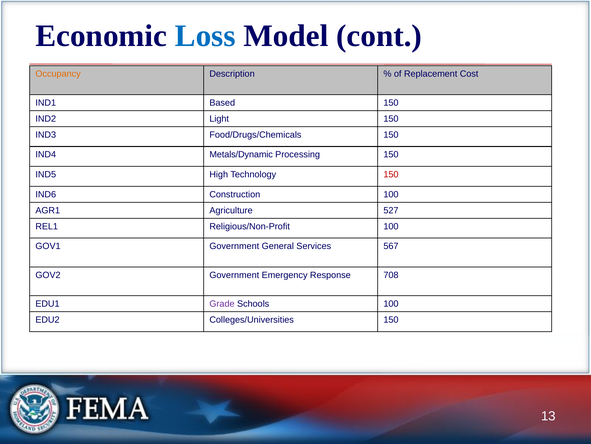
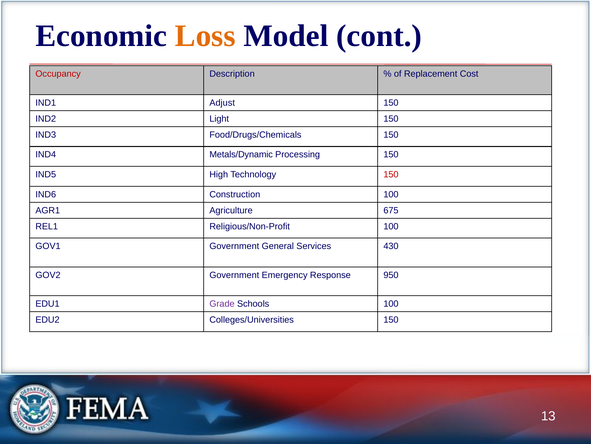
Loss colour: blue -> orange (205, 36)
Occupancy colour: orange -> red (58, 74)
Based: Based -> Adjust (222, 103)
527: 527 -> 675 (391, 210)
567: 567 -> 430 (391, 246)
708: 708 -> 950 (391, 275)
